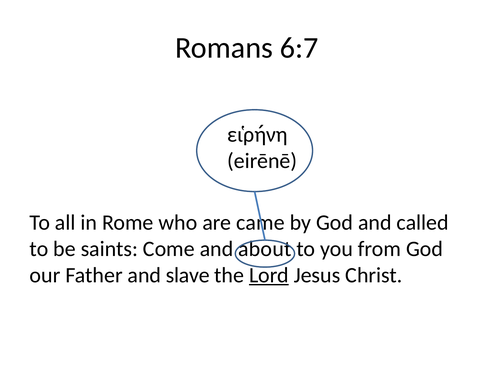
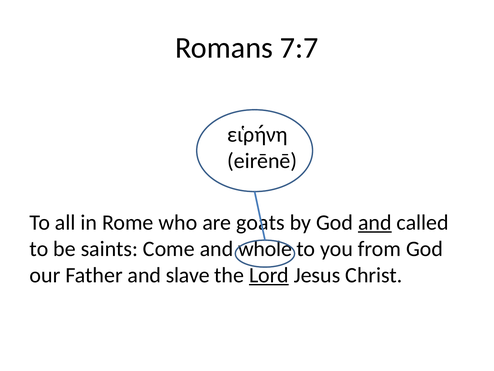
6:7: 6:7 -> 7:7 (299, 48)
came: came -> goats (260, 222)
and underline: none -> present (375, 222)
about: about -> whole (265, 249)
